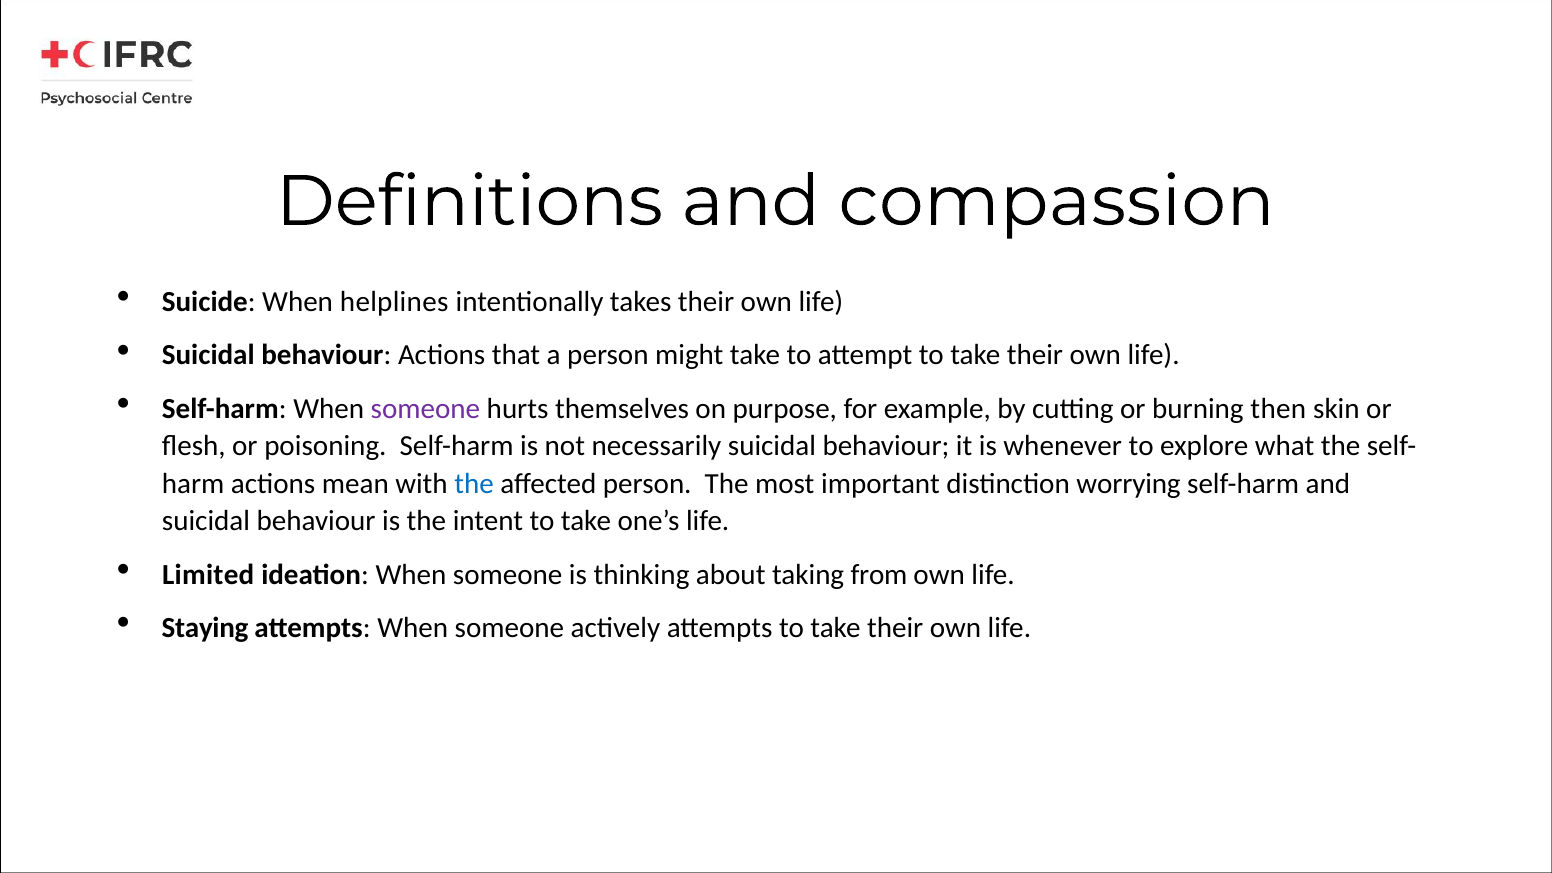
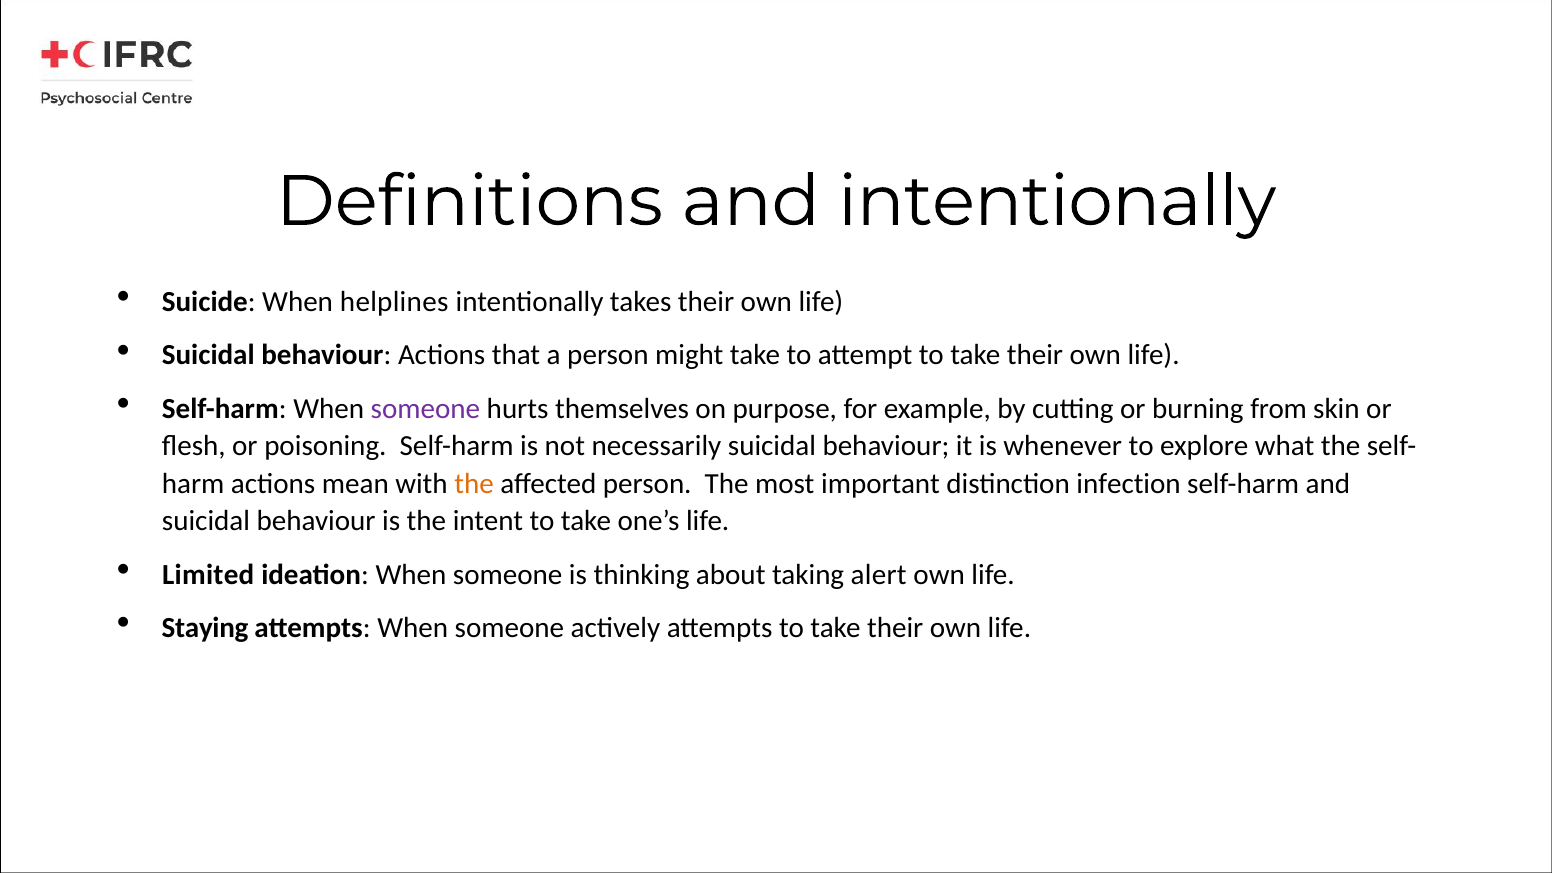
and compassion: compassion -> intentionally (1057, 201)
then: then -> from (1279, 409)
the colour: blue -> orange (474, 484)
worrying: worrying -> infection (1129, 484)
from: from -> alert (879, 574)
